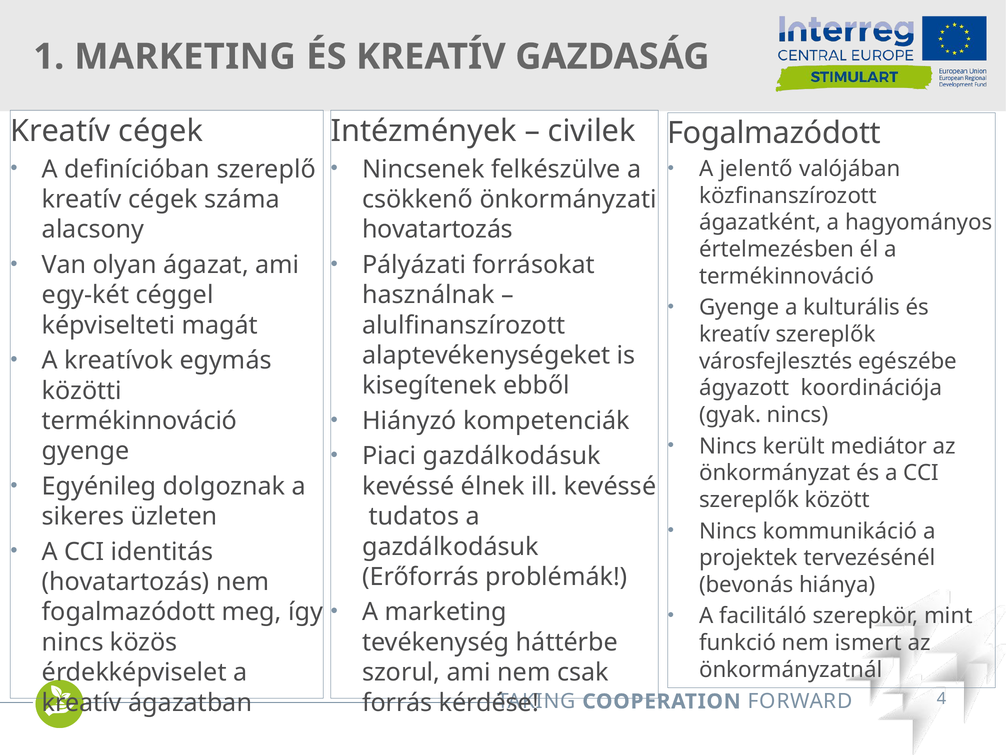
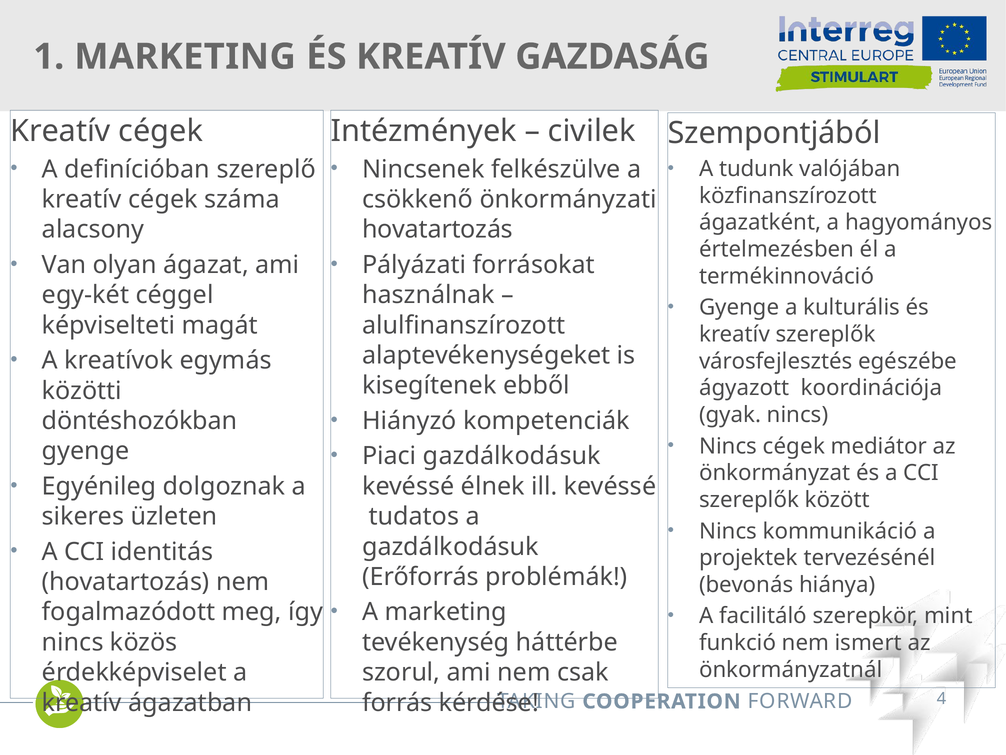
Fogalmazódott: Fogalmazódott -> Szempontjából (774, 133)
jelentő: jelentő -> tudunk (756, 169)
termékinnováció: termékinnováció -> döntéshozókban (139, 421)
Nincs került: került -> cégek (794, 446)
